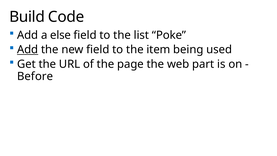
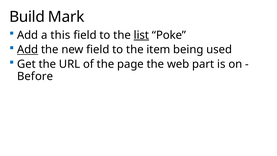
Code: Code -> Mark (66, 17)
else: else -> this (60, 35)
list underline: none -> present (141, 35)
